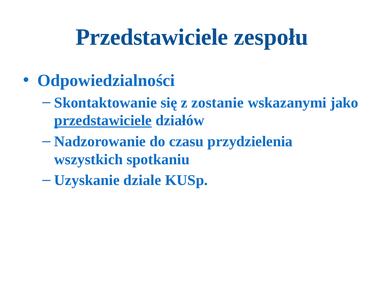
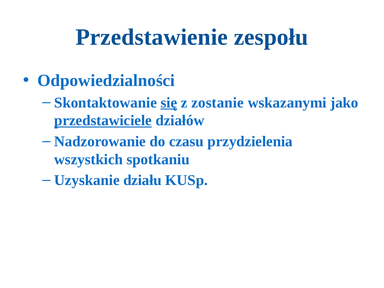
Przedstawiciele: Przedstawiciele -> Przedstawienie (152, 37)
się underline: none -> present (169, 103)
dziale: dziale -> działu (142, 180)
